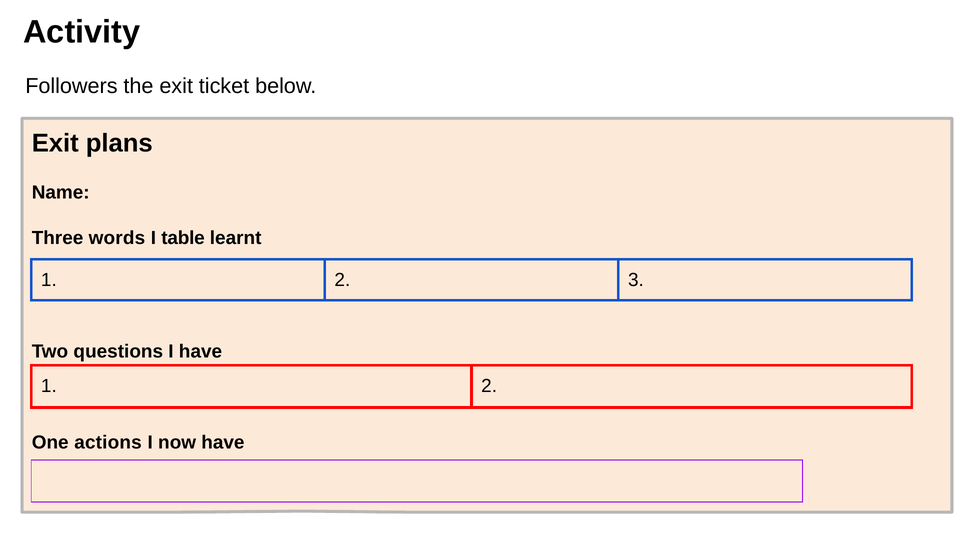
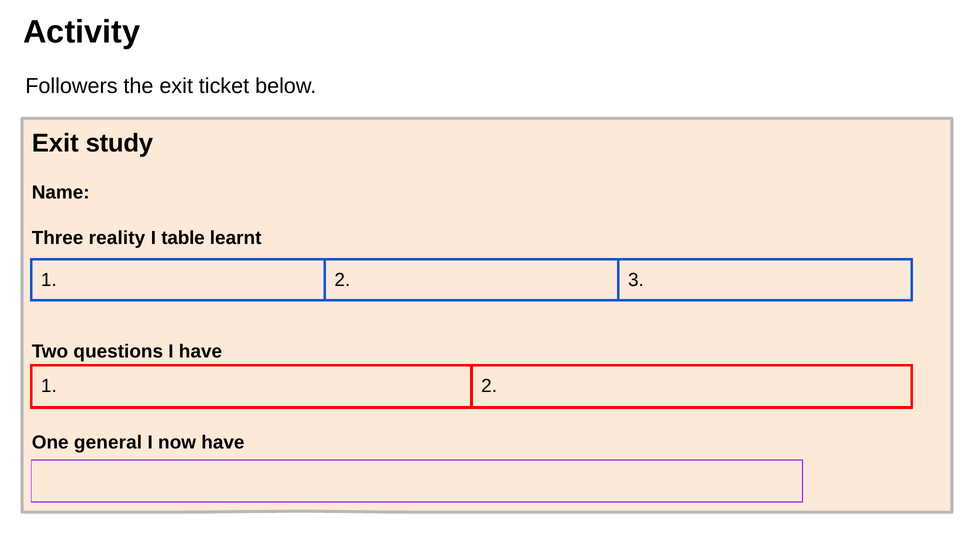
plans: plans -> study (119, 143)
words: words -> reality (117, 238)
actions: actions -> general (108, 442)
